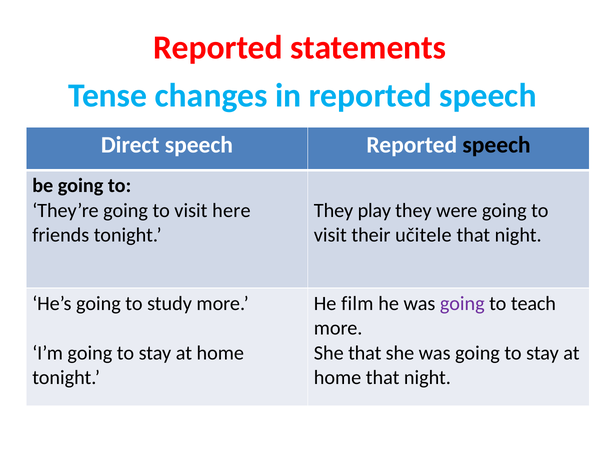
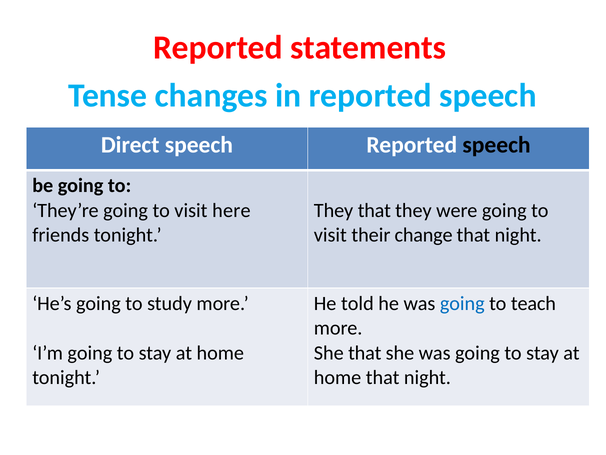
They play: play -> that (374, 210)
učitele: učitele -> change (424, 235)
film: film -> told (357, 303)
going colour: purple -> blue (462, 303)
